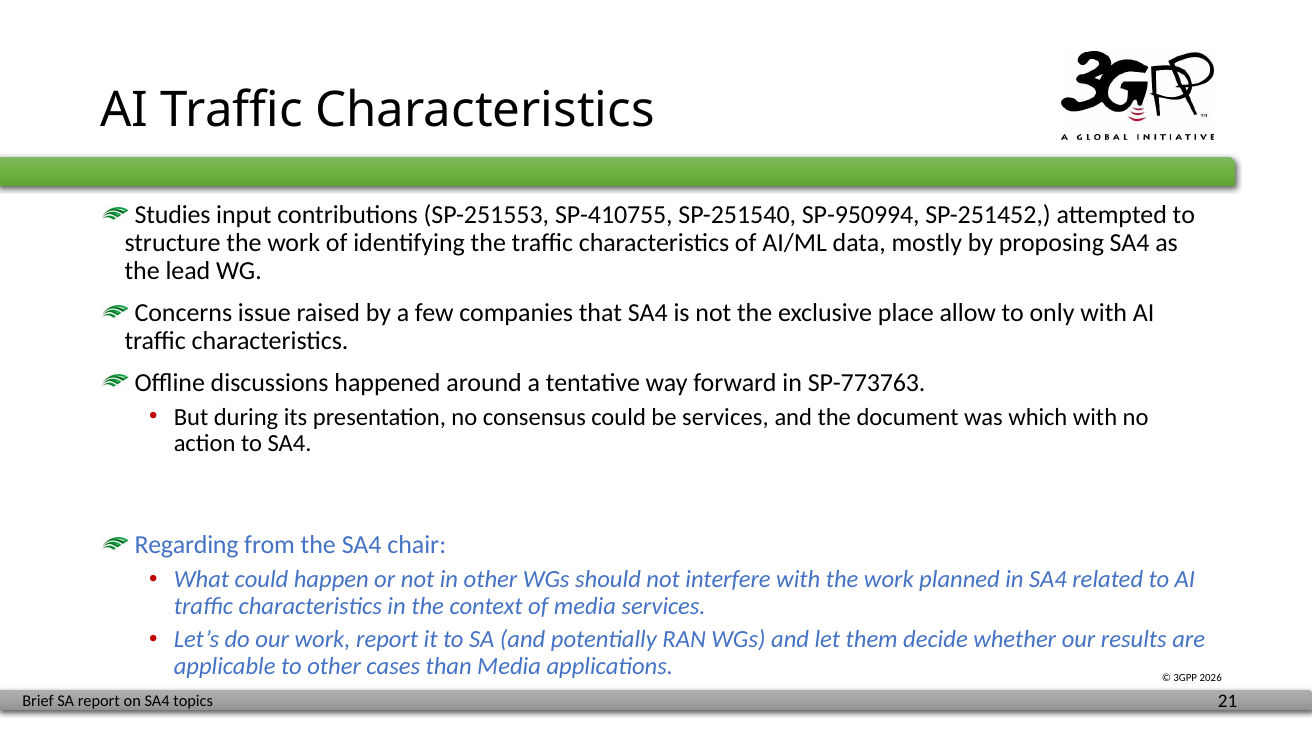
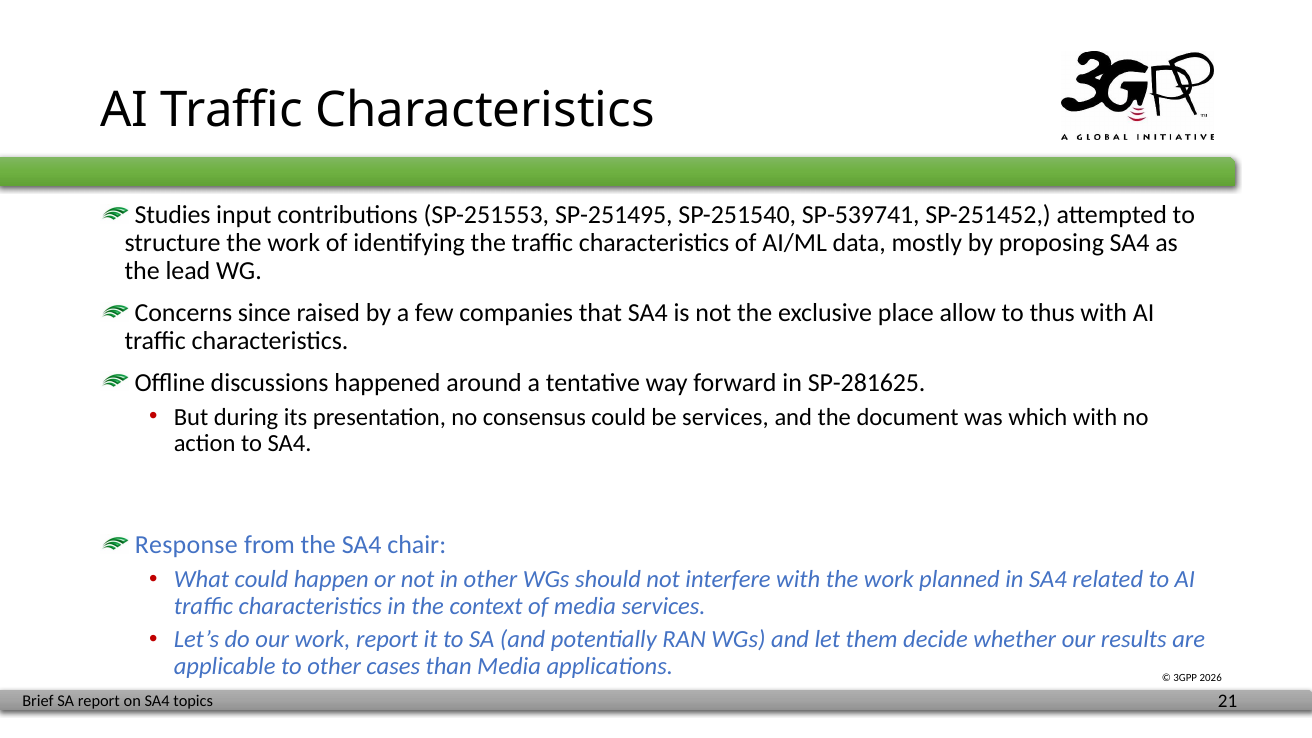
SP-410755: SP-410755 -> SP-251495 (614, 215)
SP-950994: SP-950994 -> SP-539741 (861, 215)
issue: issue -> since (264, 313)
only: only -> thus (1052, 313)
SP-773763: SP-773763 -> SP-281625 (867, 383)
Regarding: Regarding -> Response (186, 545)
